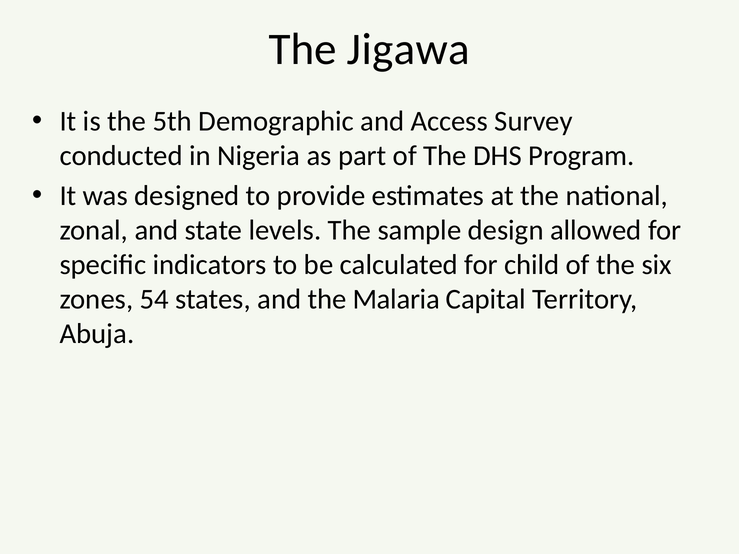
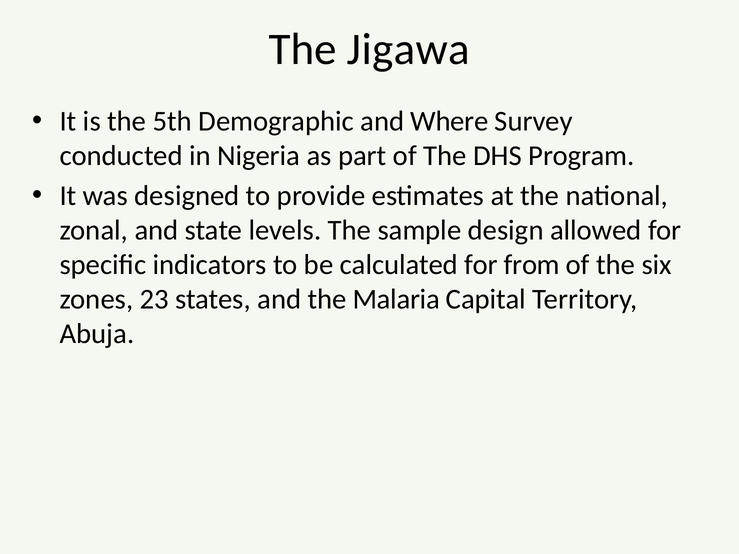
Access: Access -> Where (449, 121)
child: child -> from (532, 265)
54: 54 -> 23 (154, 299)
